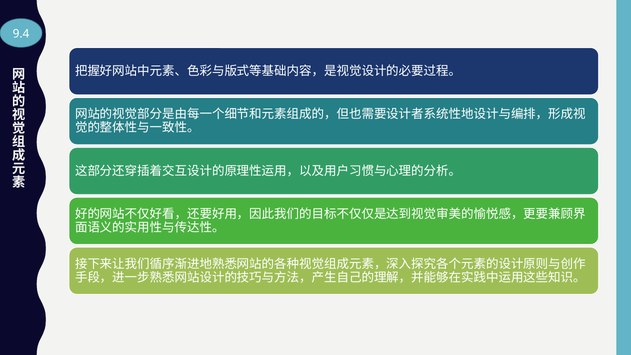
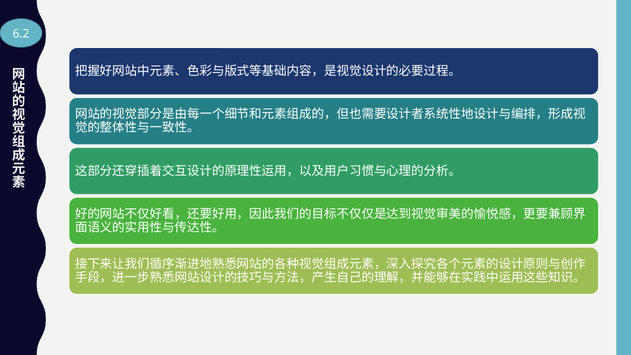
9.4: 9.4 -> 6.2 (21, 34)
